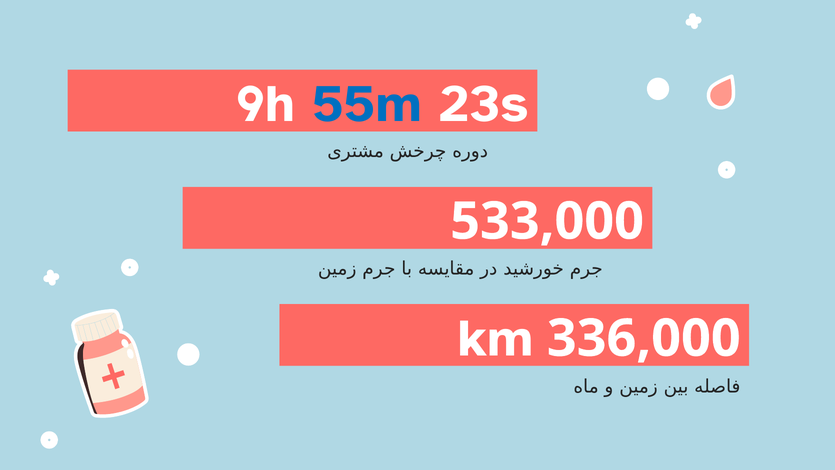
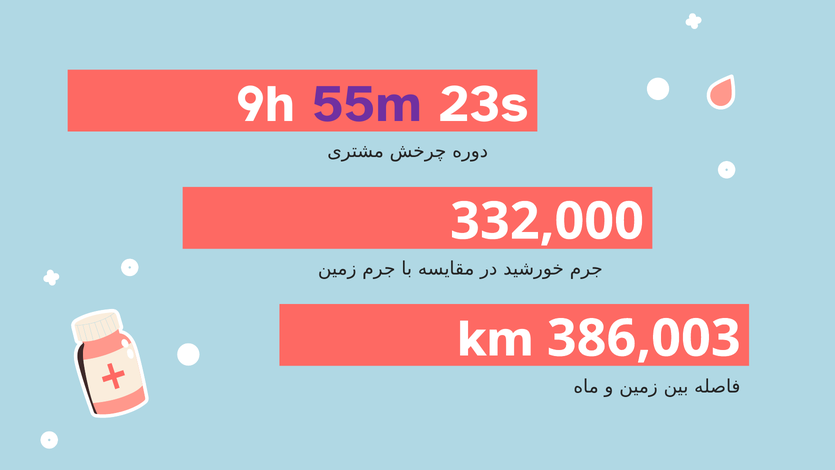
55m colour: blue -> purple (367, 104)
533,000: 533,000 -> 332,000 (547, 221)
336,000: 336,000 -> 386,003 (644, 338)
